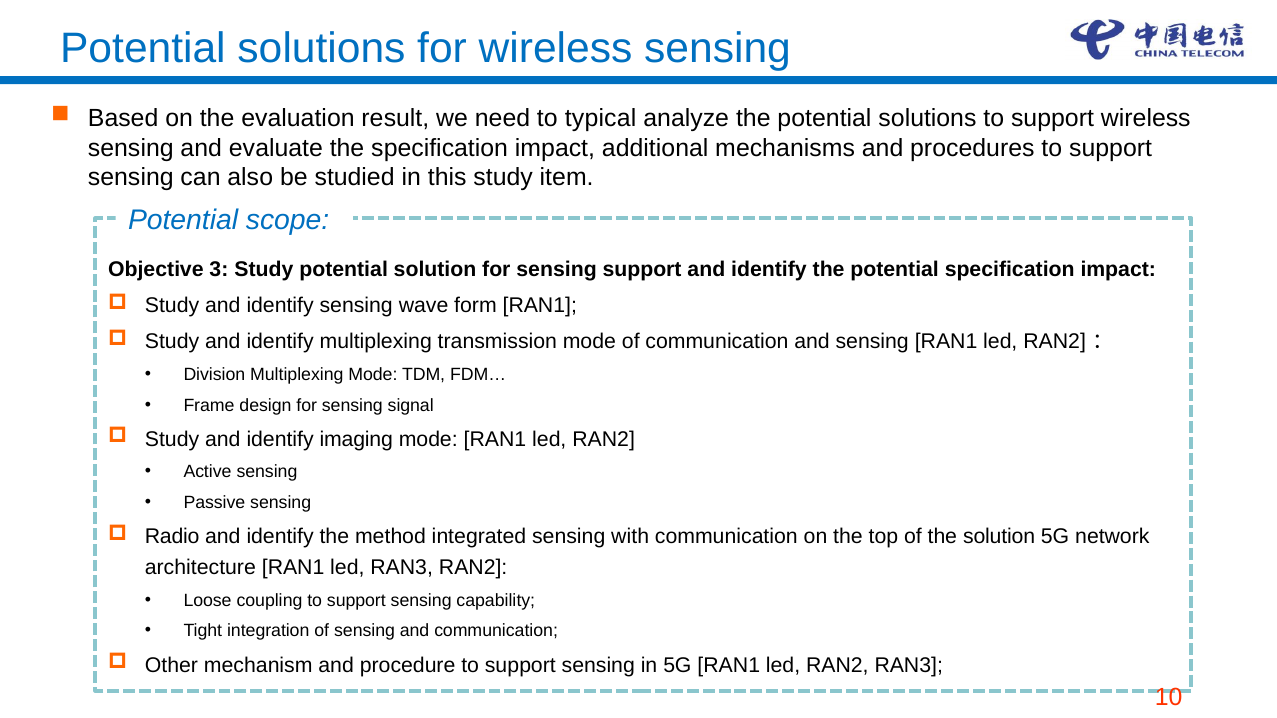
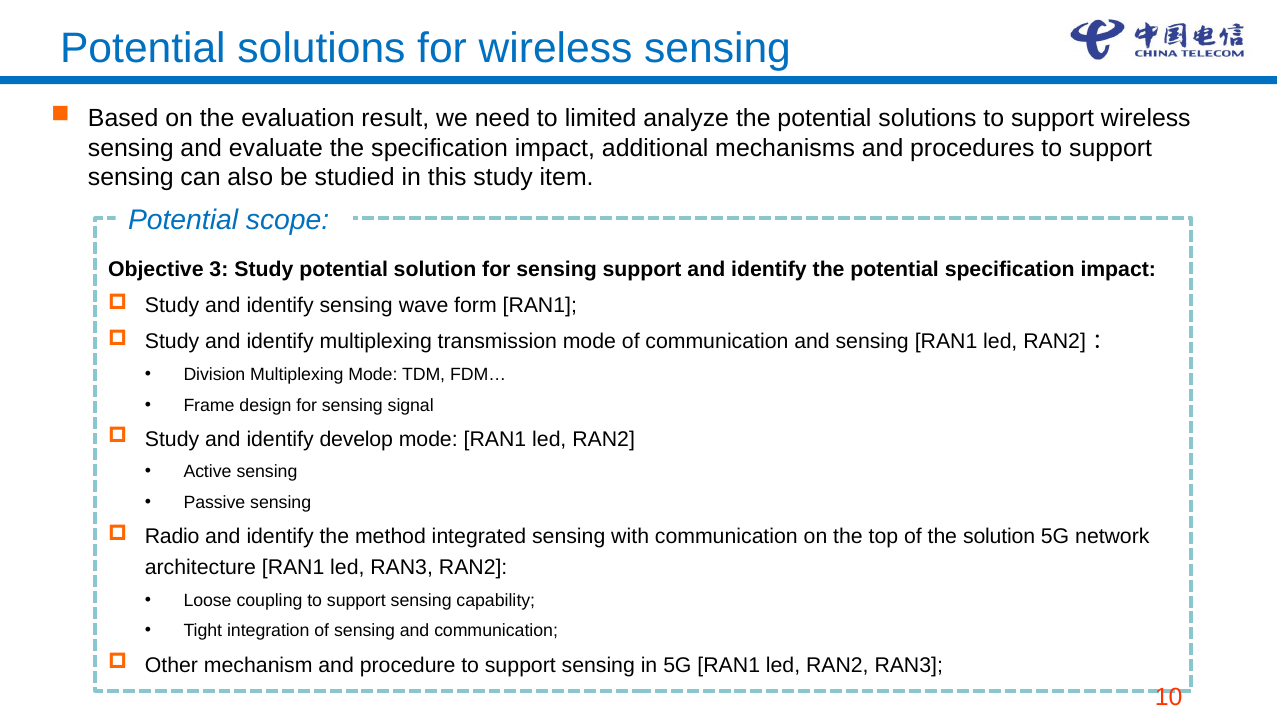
typical: typical -> limited (601, 118)
imaging: imaging -> develop (356, 439)
